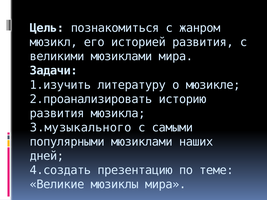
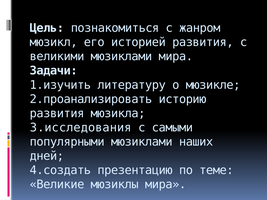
3.музыкального: 3.музыкального -> 3.исследования (81, 128)
